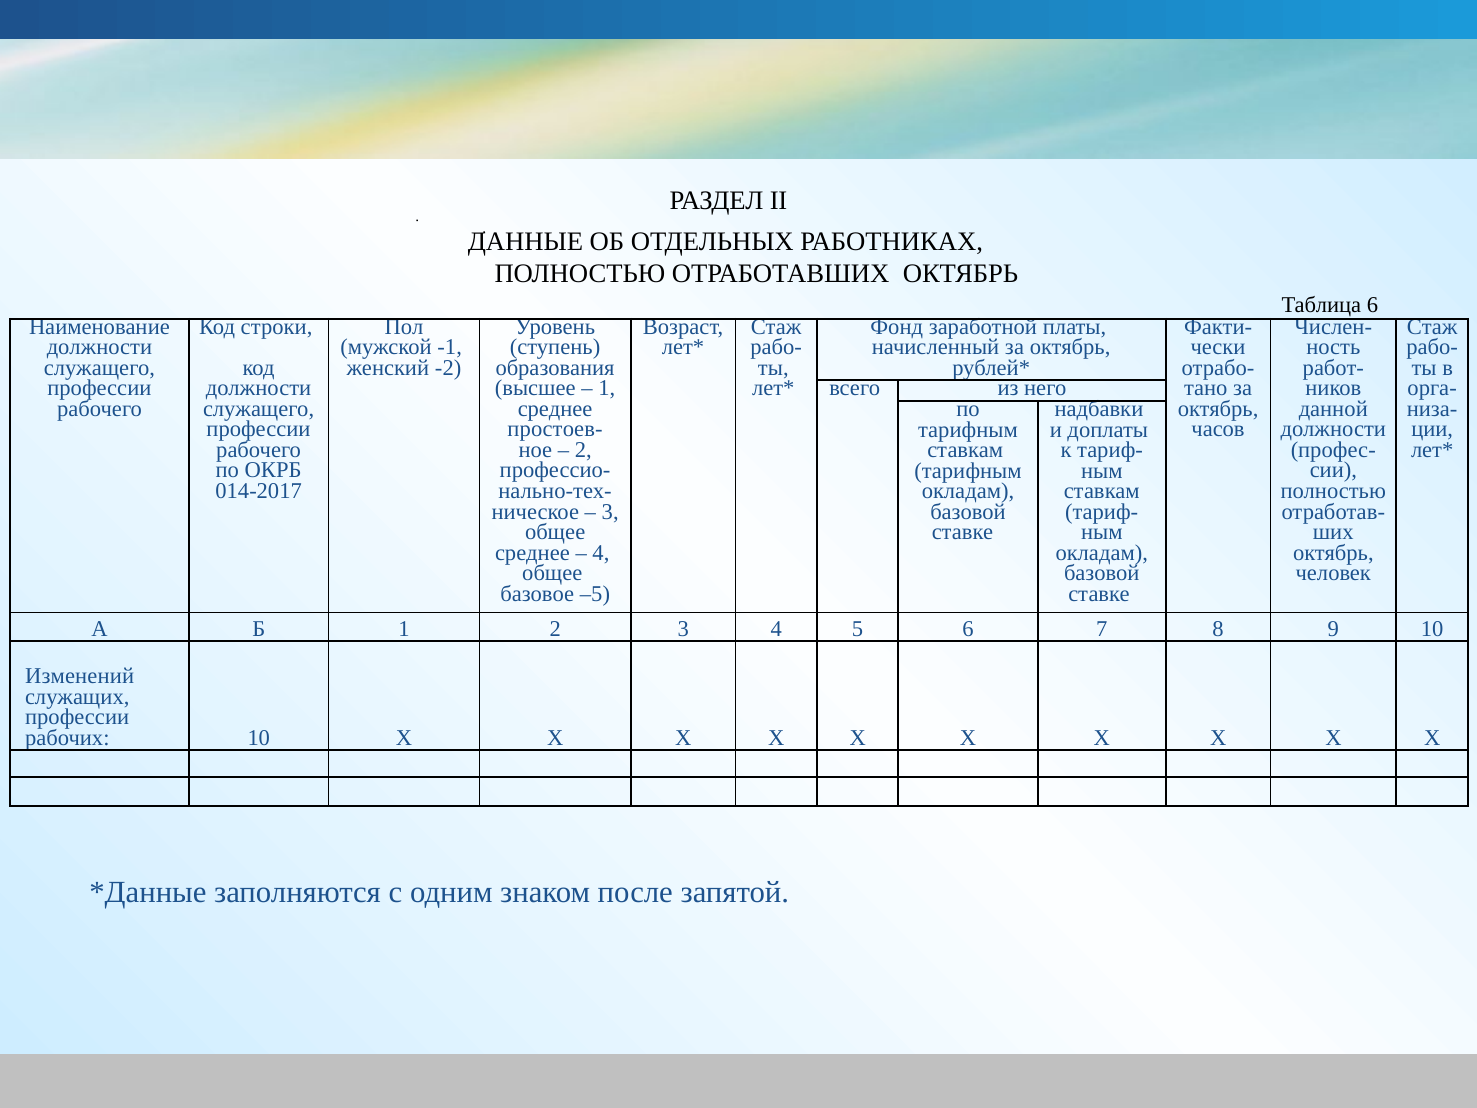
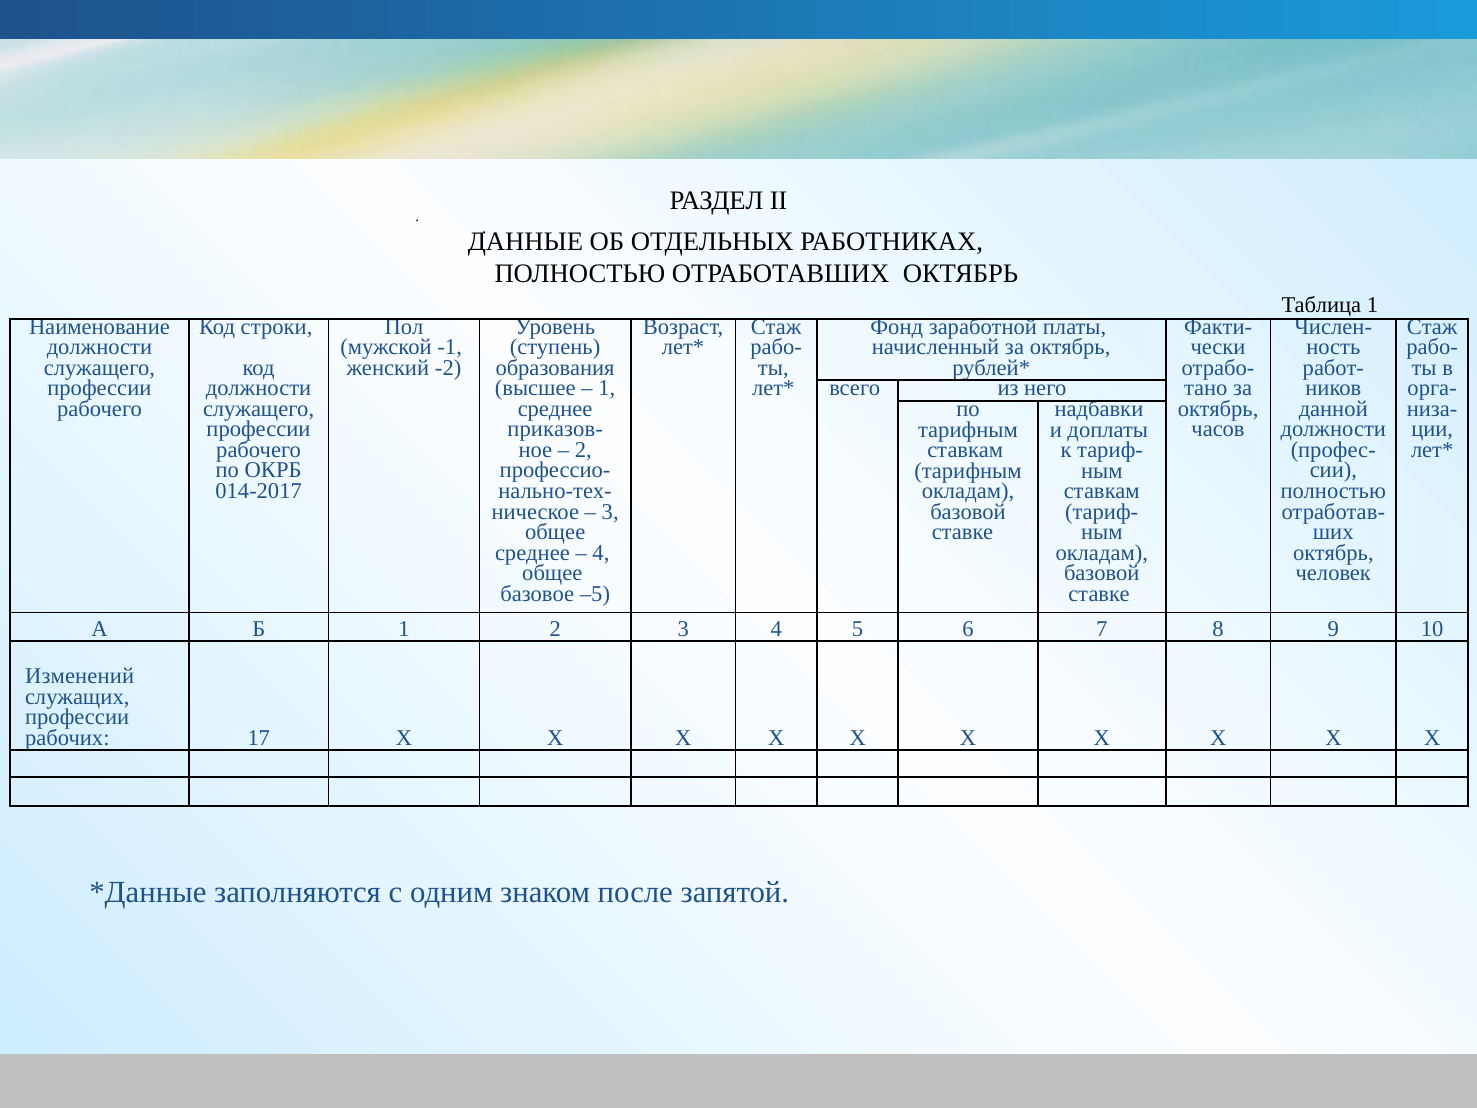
Таблица 6: 6 -> 1 (1373, 305)
простоев-: простоев- -> приказов- (555, 429)
рабочих 10: 10 -> 17 (259, 738)
